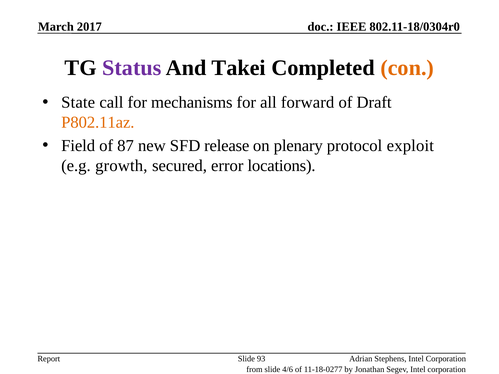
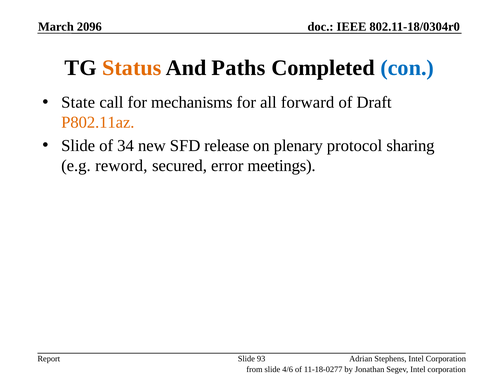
2017: 2017 -> 2096 (89, 27)
Status colour: purple -> orange (132, 68)
Takei: Takei -> Paths (239, 68)
con colour: orange -> blue (407, 68)
Field: Field -> Slide (78, 146)
87: 87 -> 34 (126, 146)
exploit: exploit -> sharing (410, 146)
growth: growth -> reword (121, 166)
locations: locations -> meetings (282, 166)
